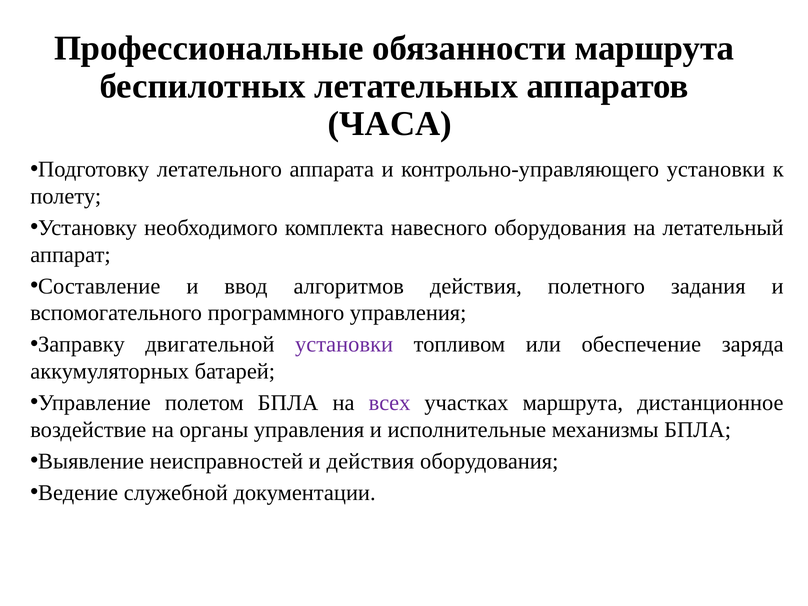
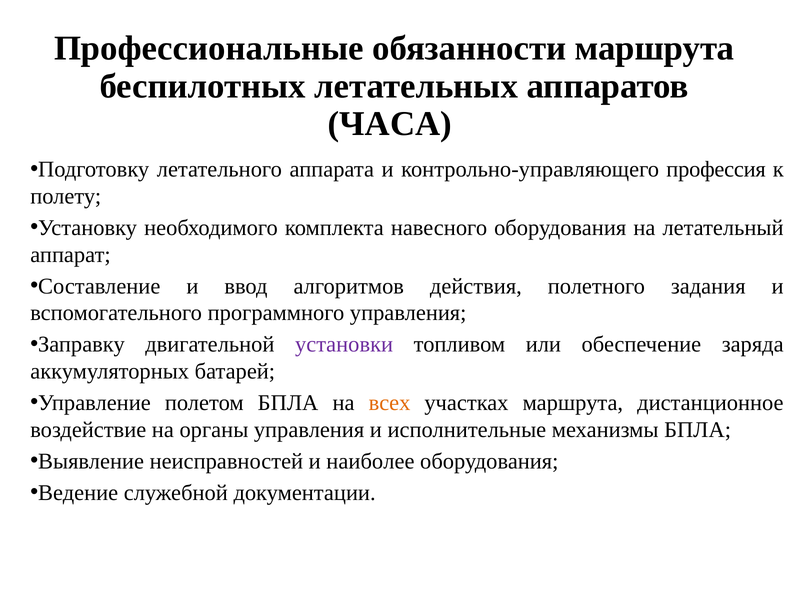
контрольно-управляющего установки: установки -> профессия (716, 169)
всех colour: purple -> orange (390, 403)
и действия: действия -> наиболее (370, 461)
